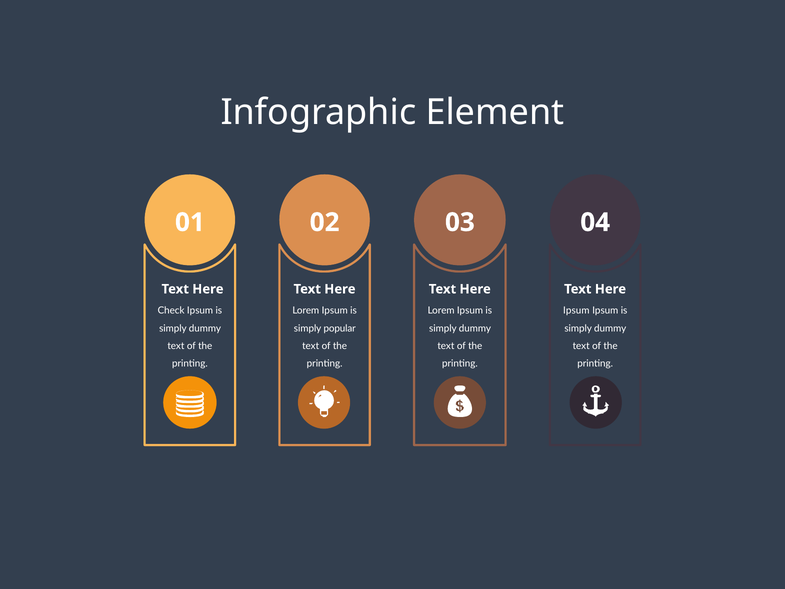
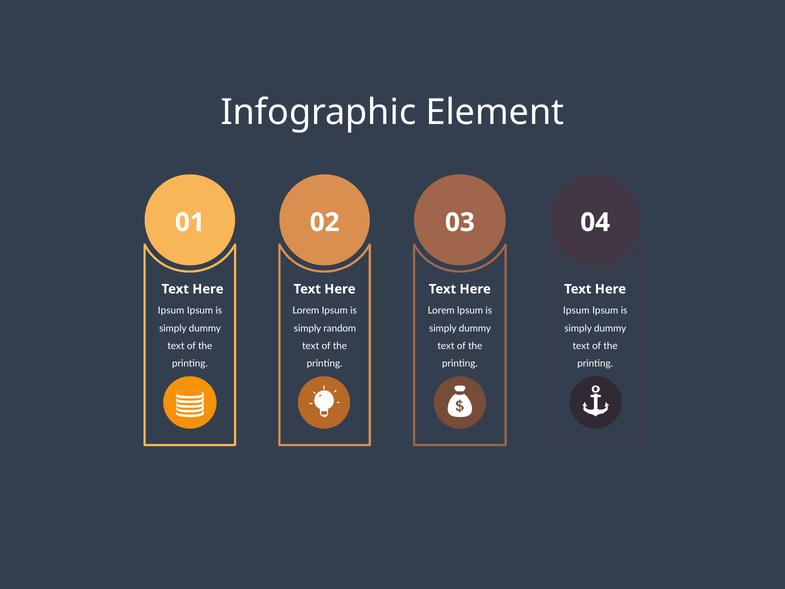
Check: Check -> Ipsum (171, 310)
popular: popular -> random (340, 328)
